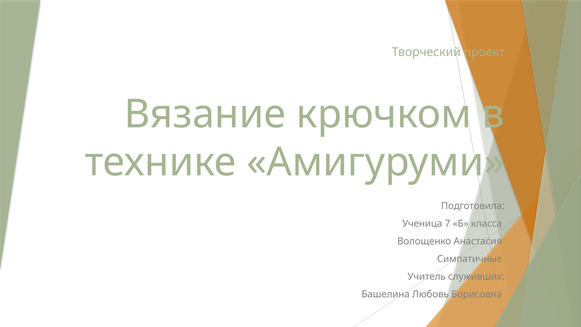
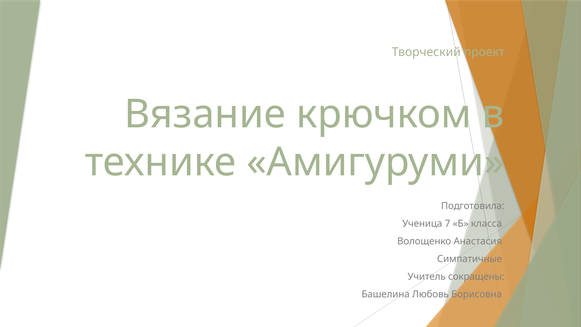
служивших: служивших -> сокращены (476, 276)
